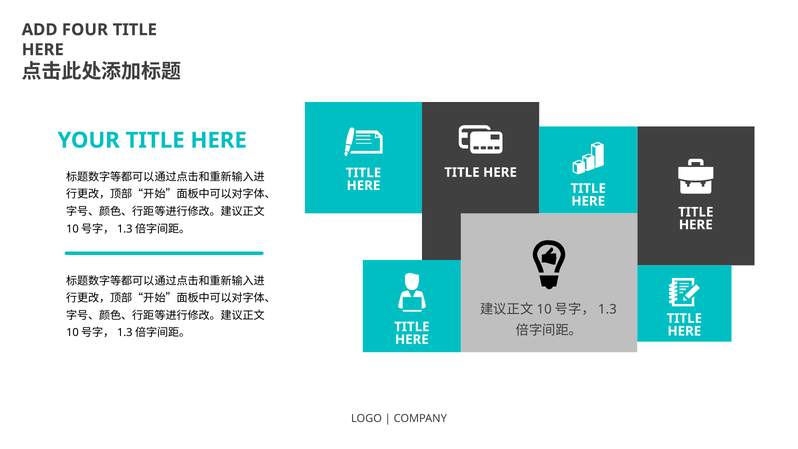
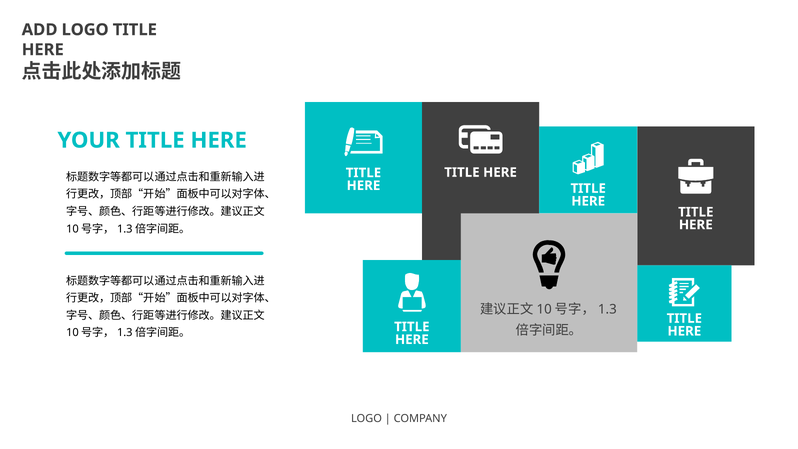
ADD FOUR: FOUR -> LOGO (85, 30)
